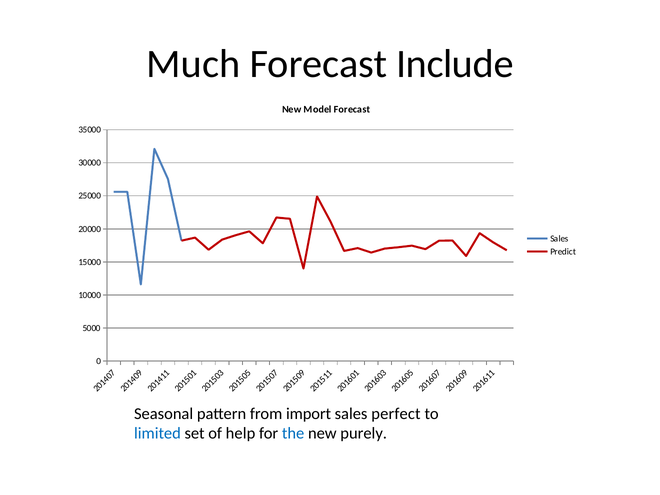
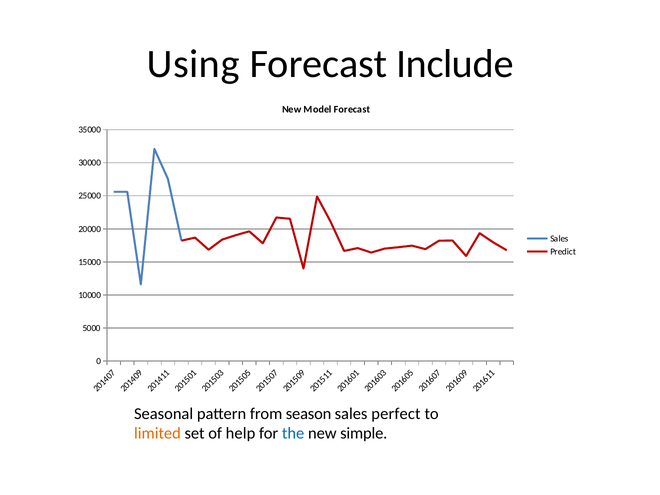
Much: Much -> Using (193, 64)
import: import -> season (309, 414)
limited colour: blue -> orange (157, 433)
purely: purely -> simple (364, 433)
